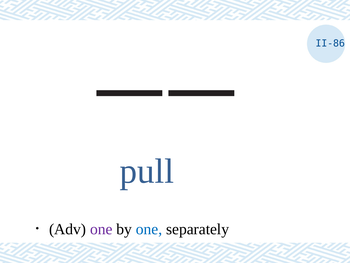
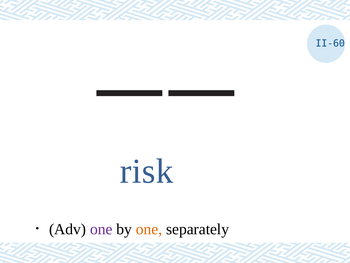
II-86: II-86 -> II-60 (330, 43)
pull: pull -> risk (147, 171)
one colour: blue -> orange (149, 229)
